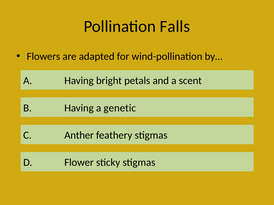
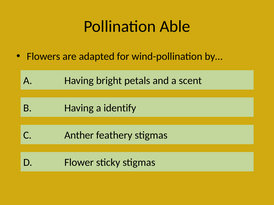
Falls: Falls -> Able (175, 27)
genetic: genetic -> identify (120, 108)
